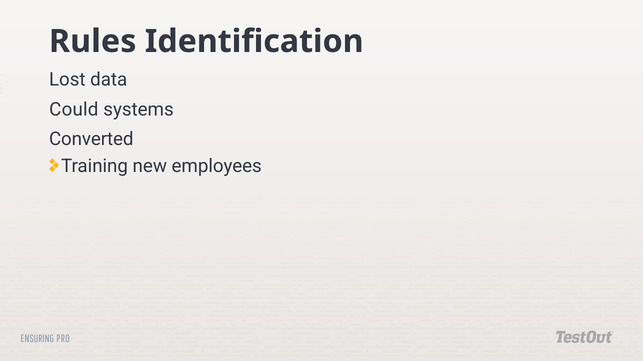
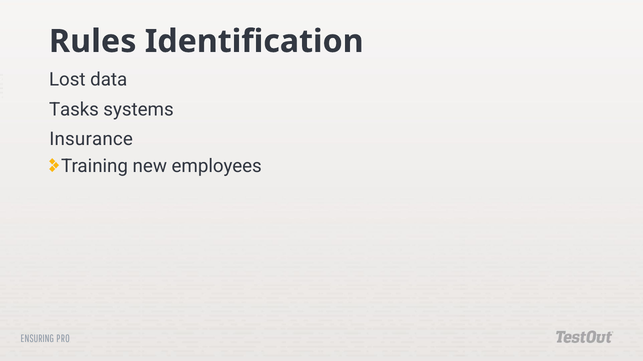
Could: Could -> Tasks (74, 110)
Converted: Converted -> Insurance (91, 139)
